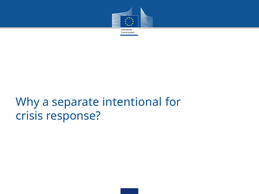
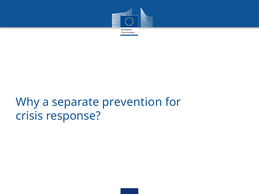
intentional: intentional -> prevention (132, 102)
